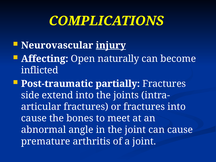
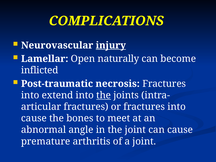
Affecting: Affecting -> Lamellar (45, 59)
partially: partially -> necrosis (118, 84)
side: side -> into (30, 95)
the underline: none -> present (104, 95)
